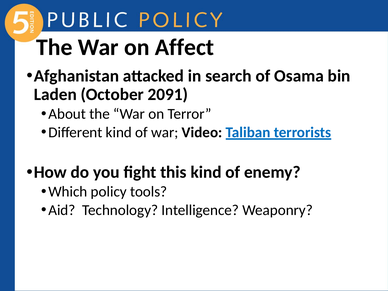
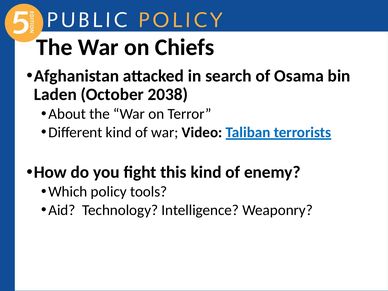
Affect: Affect -> Chiefs (185, 47)
2091: 2091 -> 2038 (168, 94)
